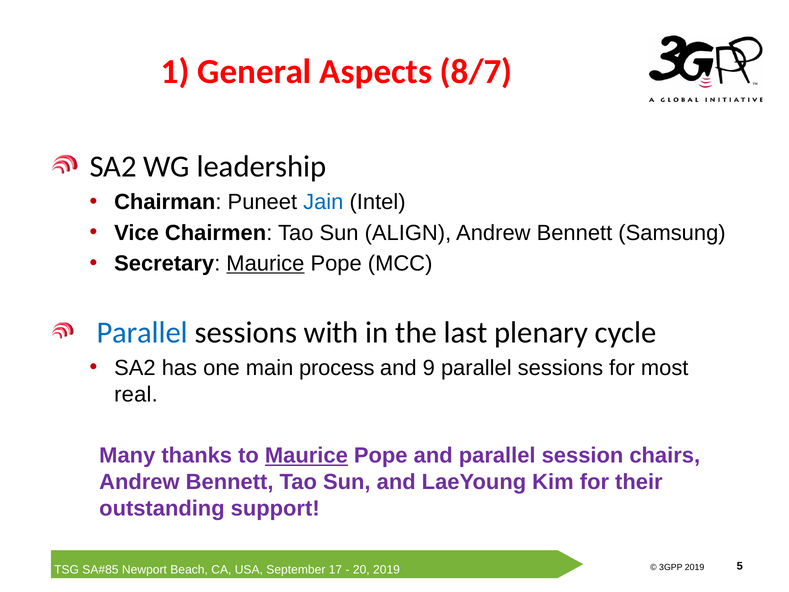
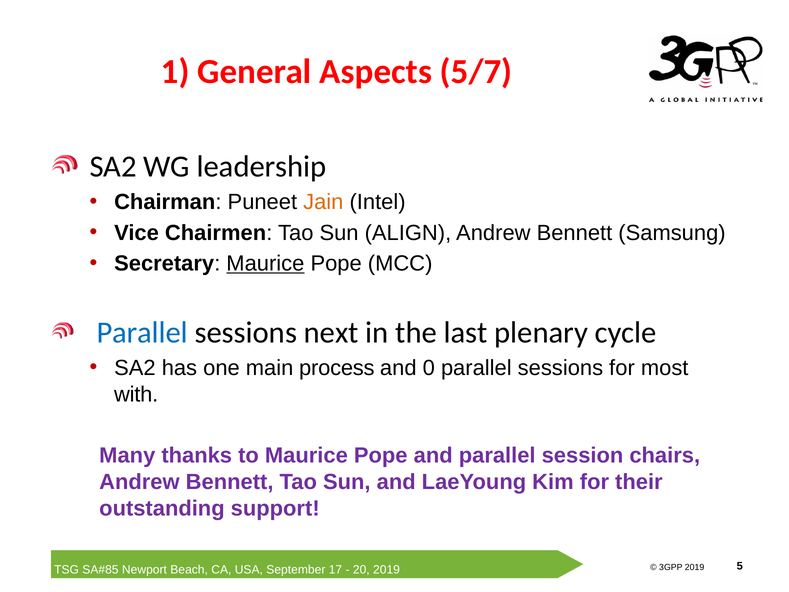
8/7: 8/7 -> 5/7 (476, 71)
Jain colour: blue -> orange (323, 202)
with: with -> next (331, 332)
9: 9 -> 0 (429, 368)
real: real -> with (136, 394)
Maurice underline: present -> none (306, 455)
